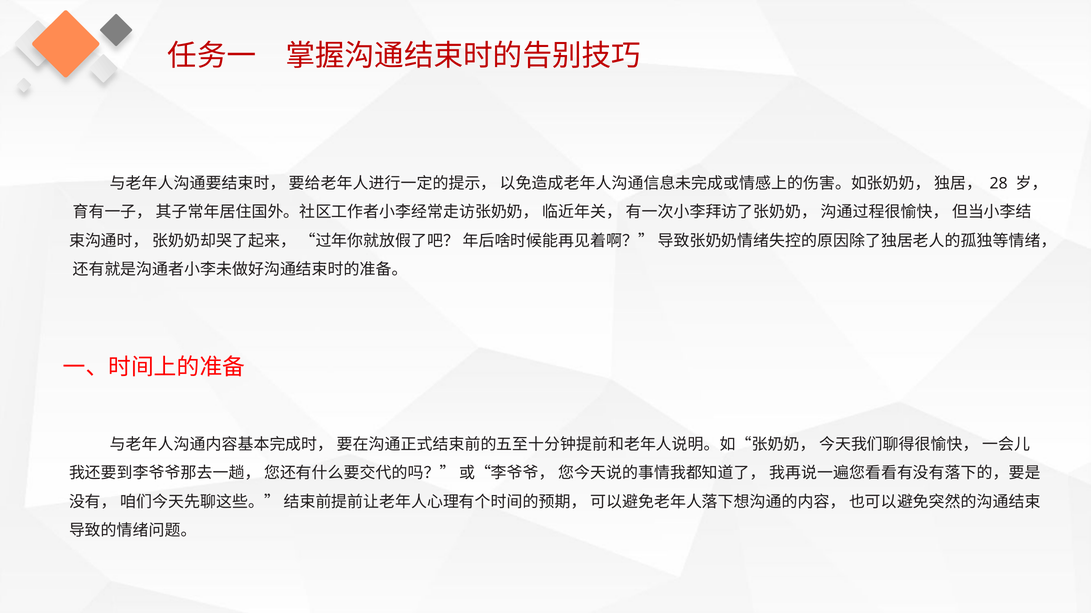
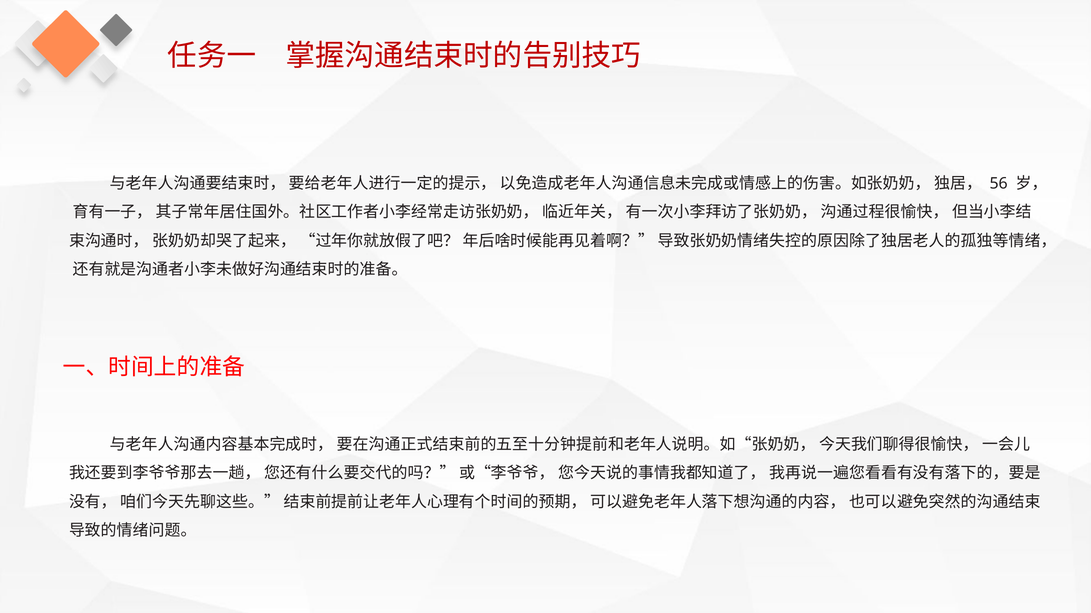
28: 28 -> 56 (999, 184)
